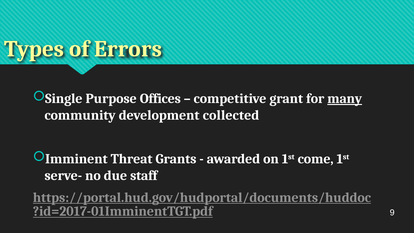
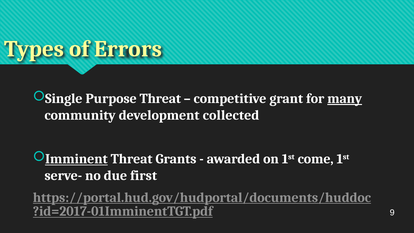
Purpose Offices: Offices -> Threat (160, 99)
Imminent underline: none -> present (76, 159)
staff: staff -> first (144, 175)
